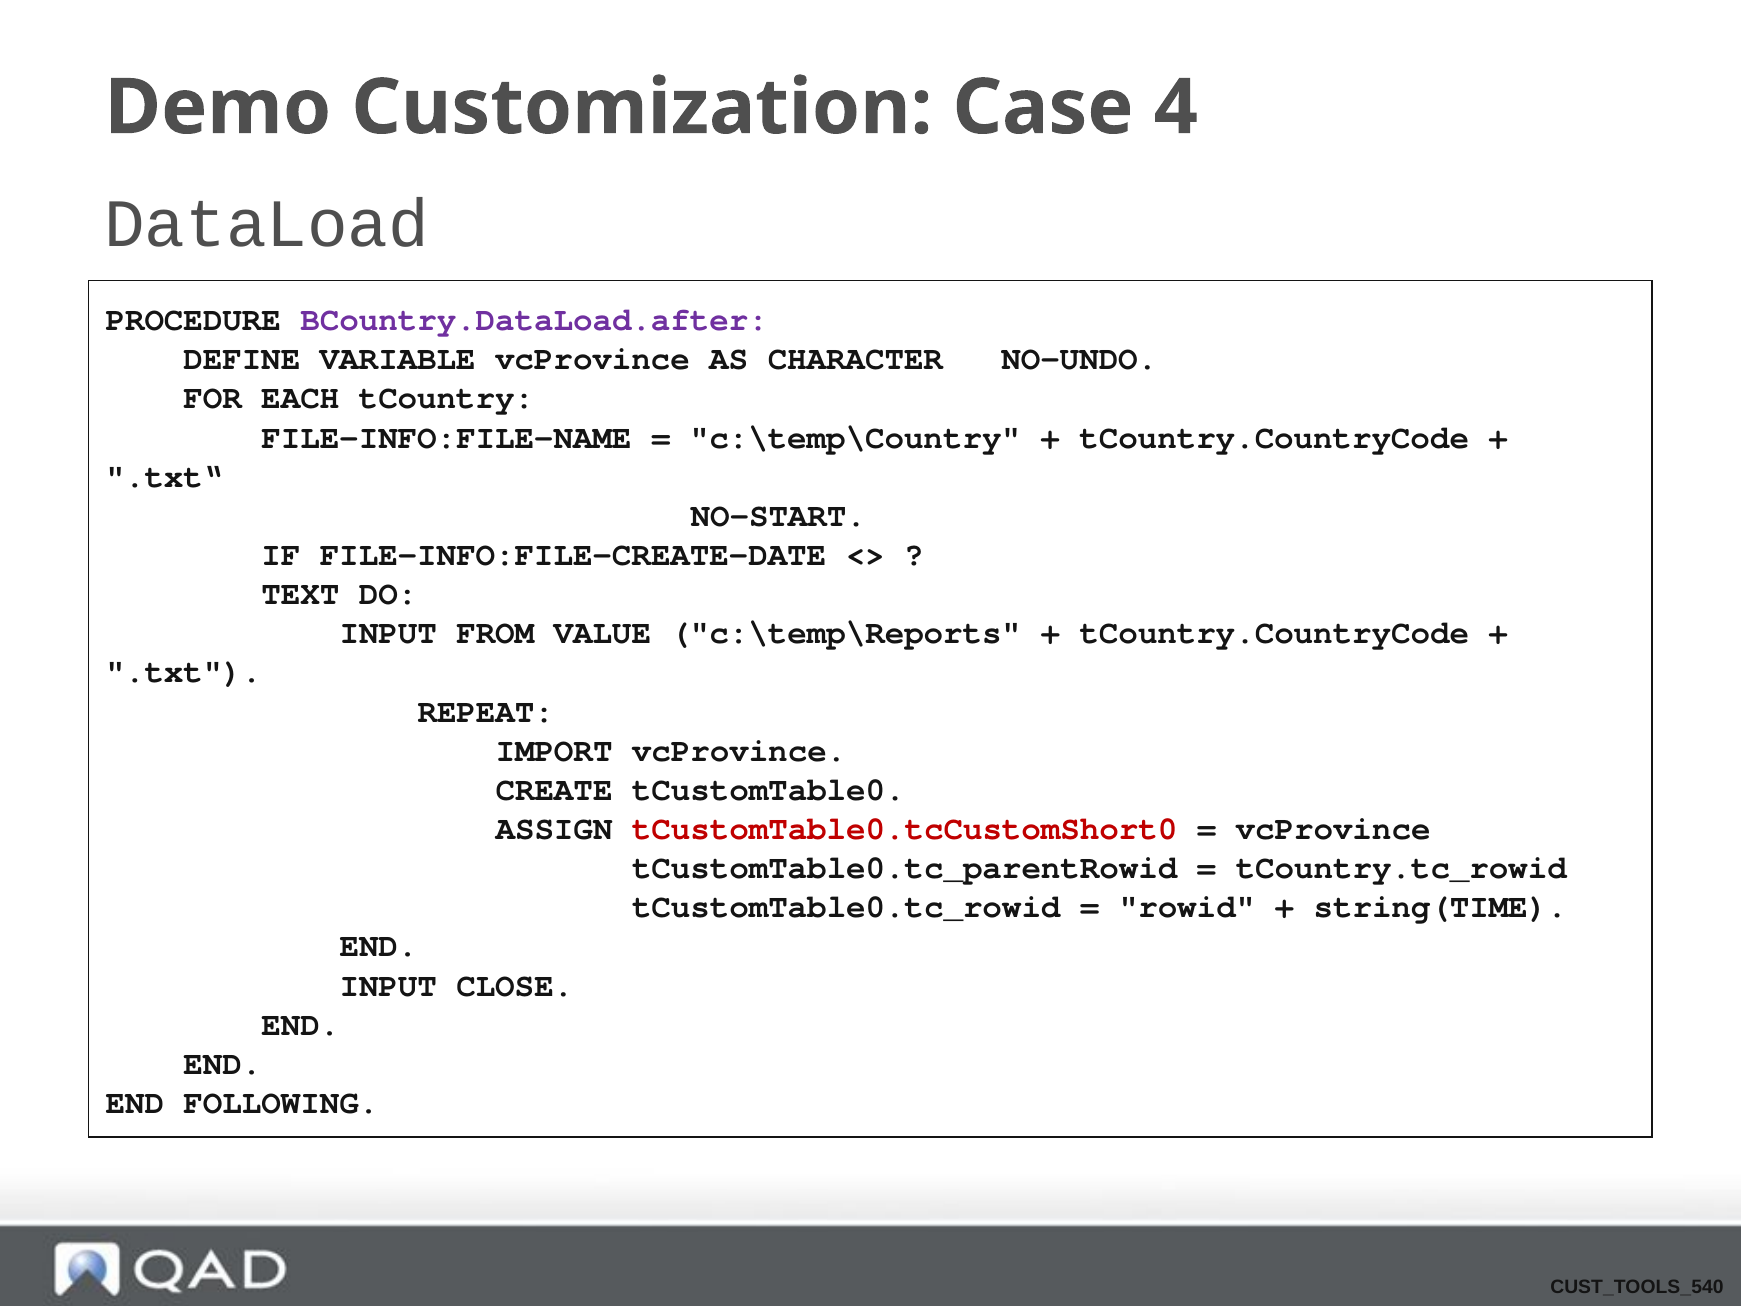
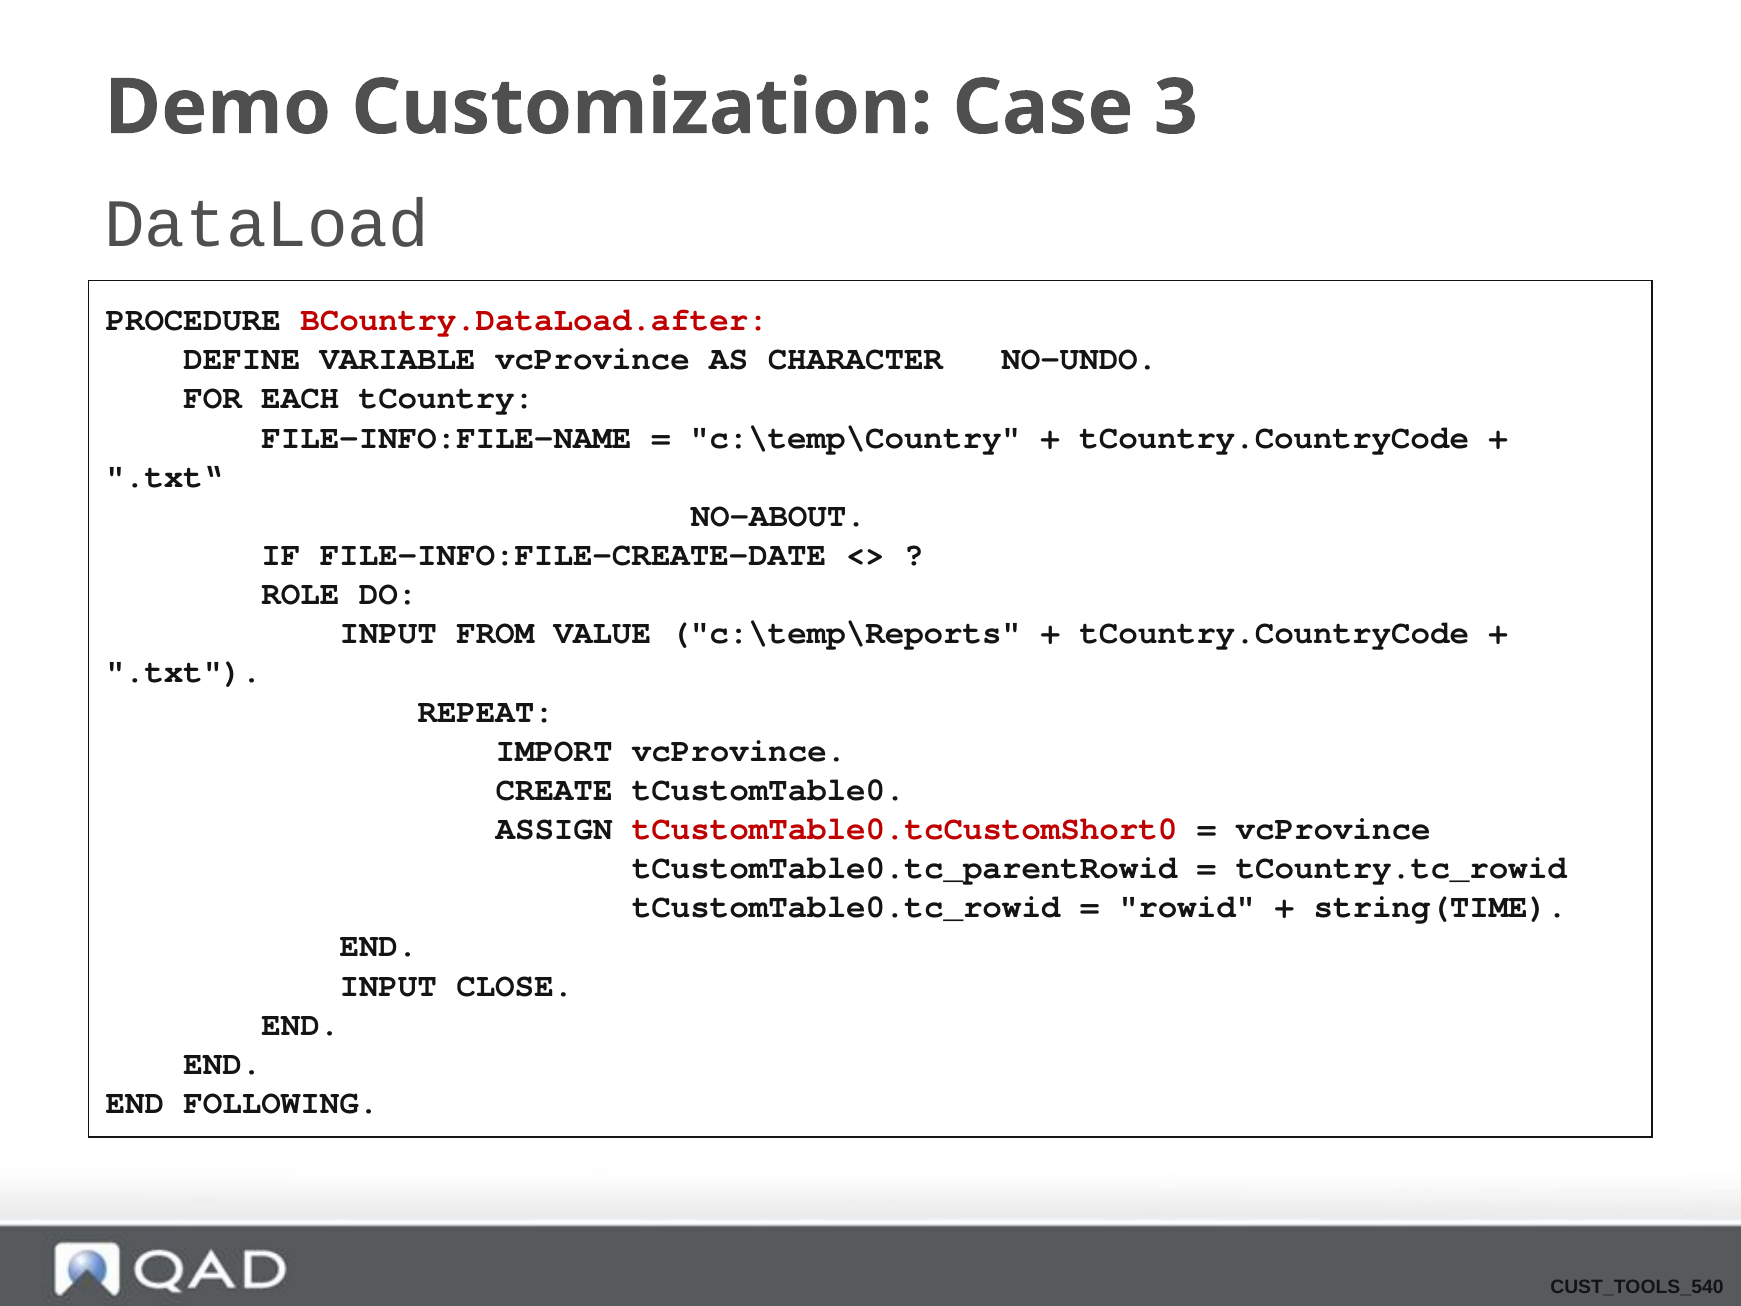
4: 4 -> 3 (1176, 108)
BCountry.DataLoad.after colour: purple -> red (534, 320)
NO-START: NO-START -> NO-ABOUT (778, 515)
TEXT: TEXT -> ROLE (300, 594)
